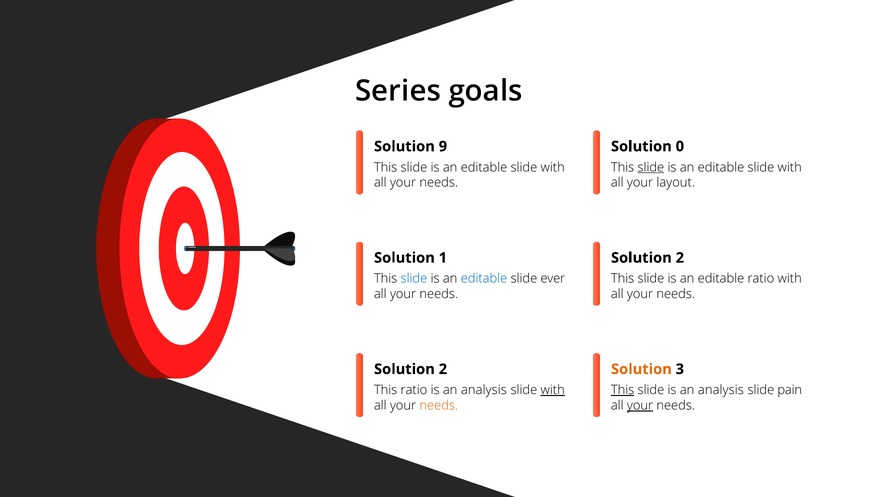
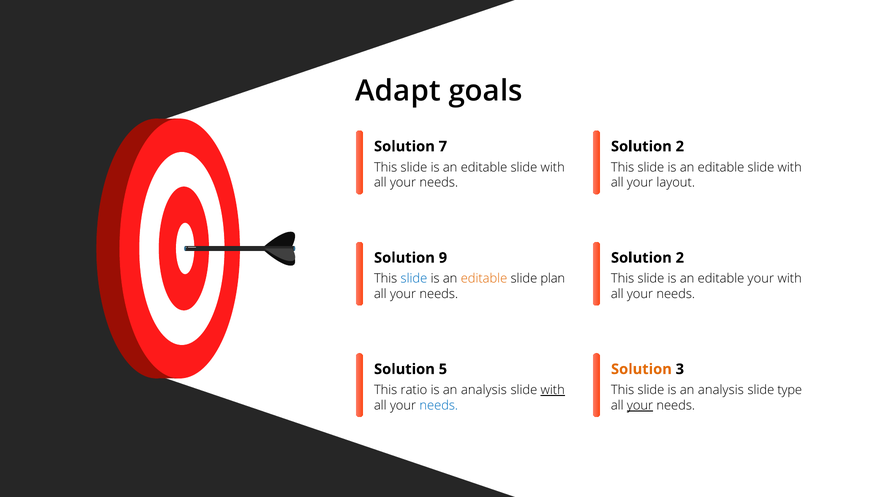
Series: Series -> Adapt (398, 91)
9: 9 -> 7 (443, 147)
0: 0 -> 2 (680, 147)
slide underline: present -> none (651, 167)
1: 1 -> 9 (443, 258)
editable colour: blue -> orange (484, 279)
ever: ever -> plan (553, 279)
editable ratio: ratio -> your (761, 279)
2: 2 -> 5 (443, 369)
This underline: present -> none (623, 390)
pain: pain -> type (790, 390)
needs colour: orange -> blue (439, 406)
